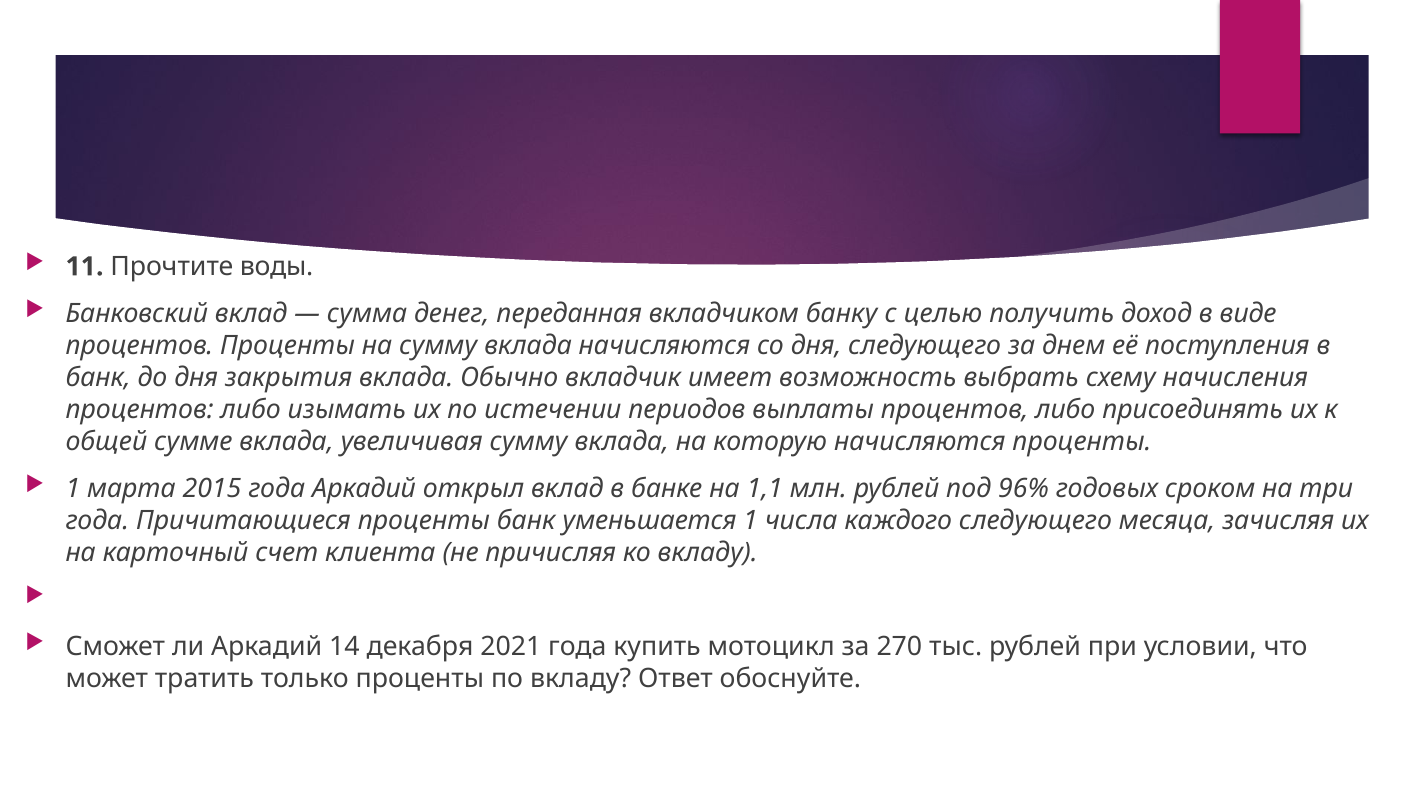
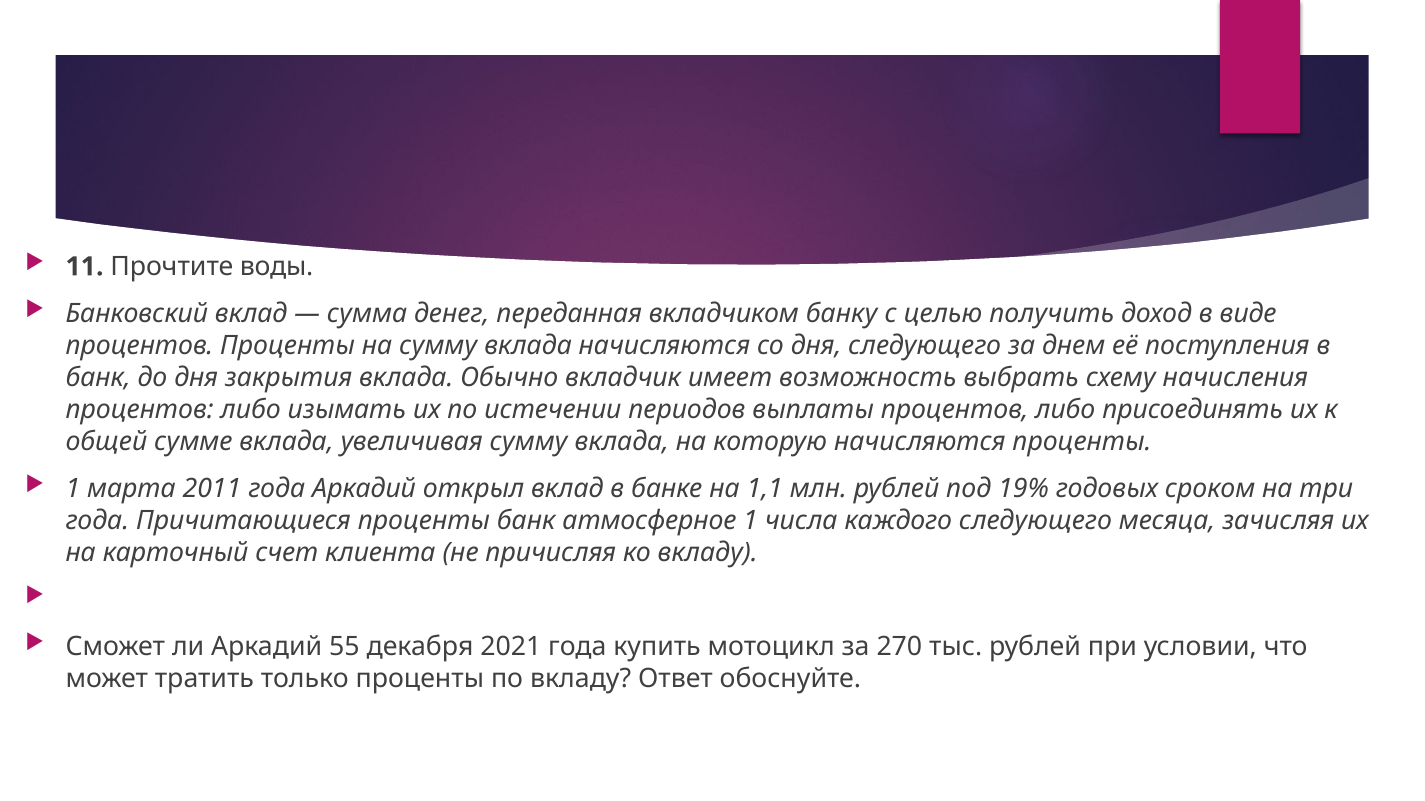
2015: 2015 -> 2011 (212, 489)
96%: 96% -> 19% (1024, 489)
уменьшается: уменьшается -> атмосферное (649, 521)
14: 14 -> 55 (344, 647)
